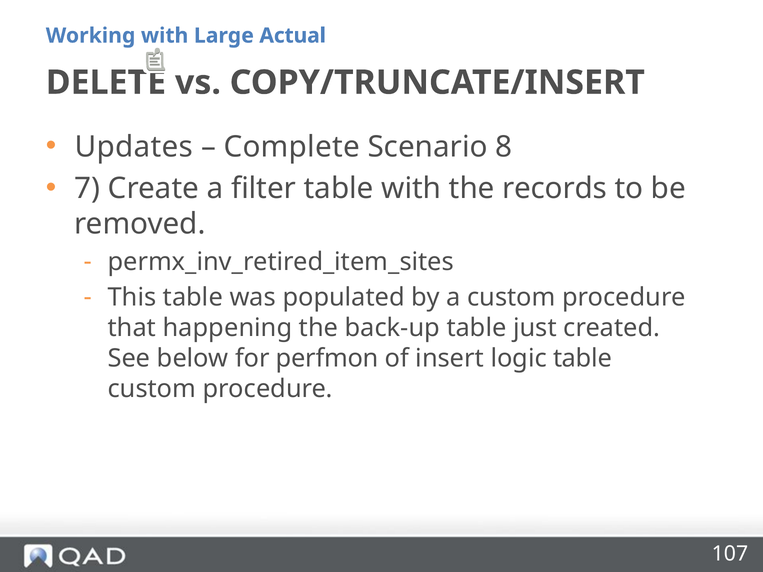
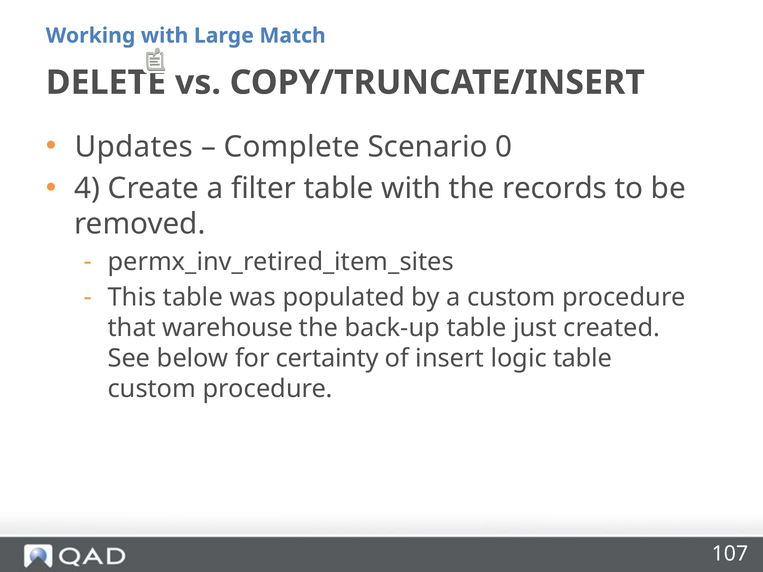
Actual: Actual -> Match (293, 36)
8: 8 -> 0 (504, 147)
7: 7 -> 4 (87, 188)
happening: happening -> warehouse (228, 328)
perfmon: perfmon -> certainty (327, 359)
